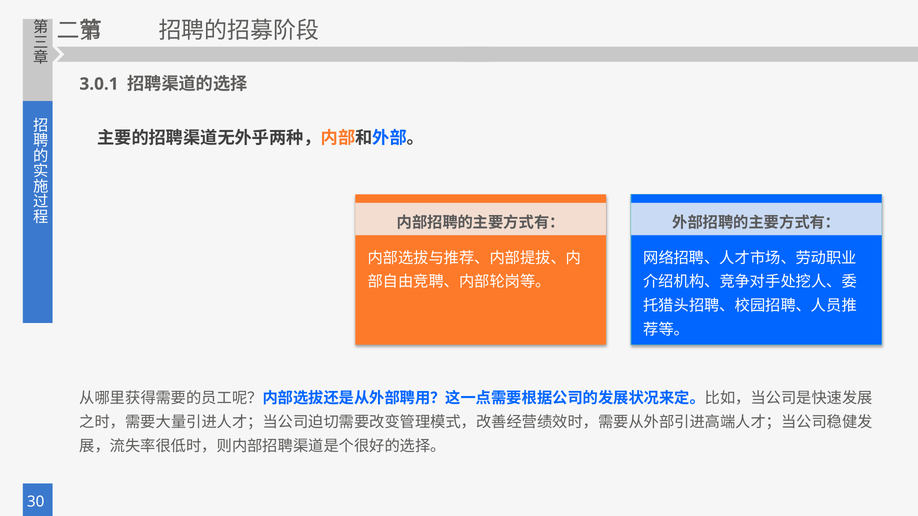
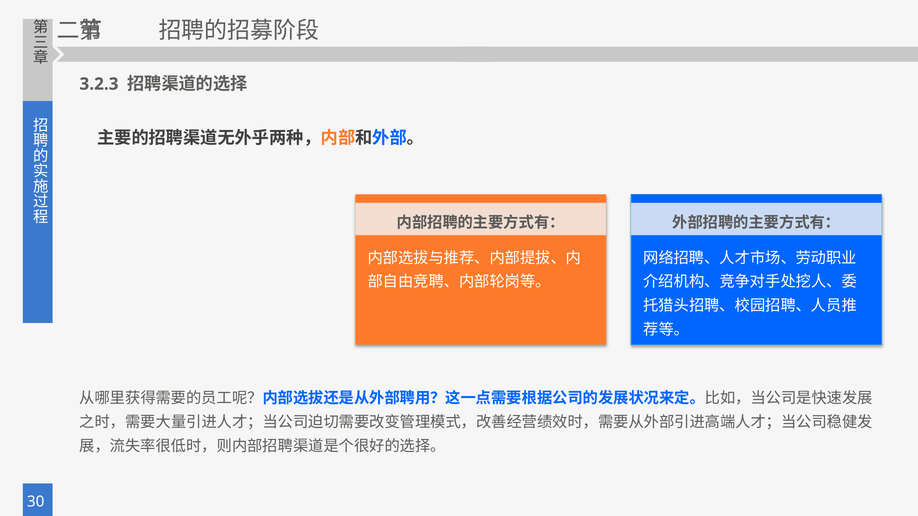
3.0.1: 3.0.1 -> 3.2.3 (99, 84)
